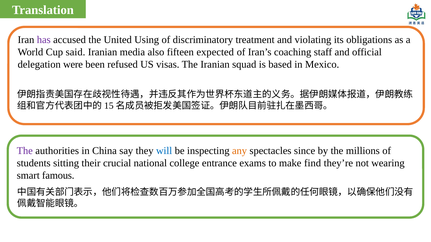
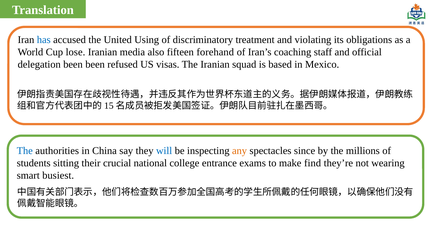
has colour: purple -> blue (44, 40)
said: said -> lose (75, 52)
expected: expected -> forehand (215, 52)
delegation were: were -> been (73, 65)
The colour: purple -> blue (25, 151)
famous: famous -> busiest (58, 176)
